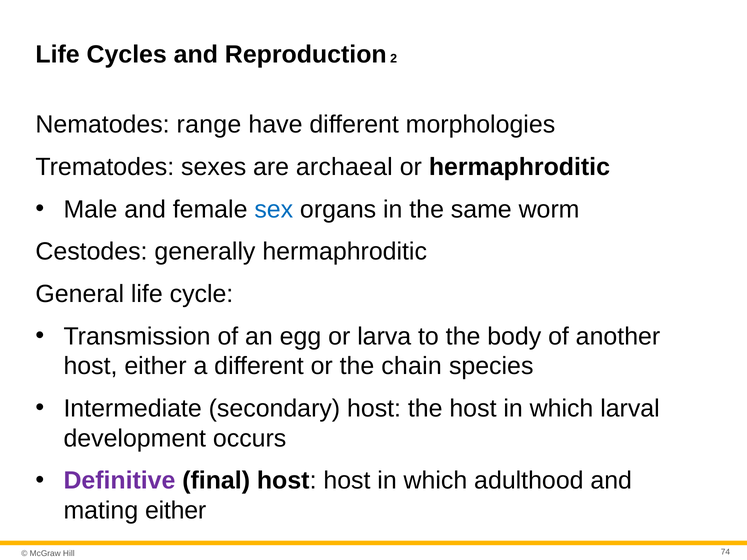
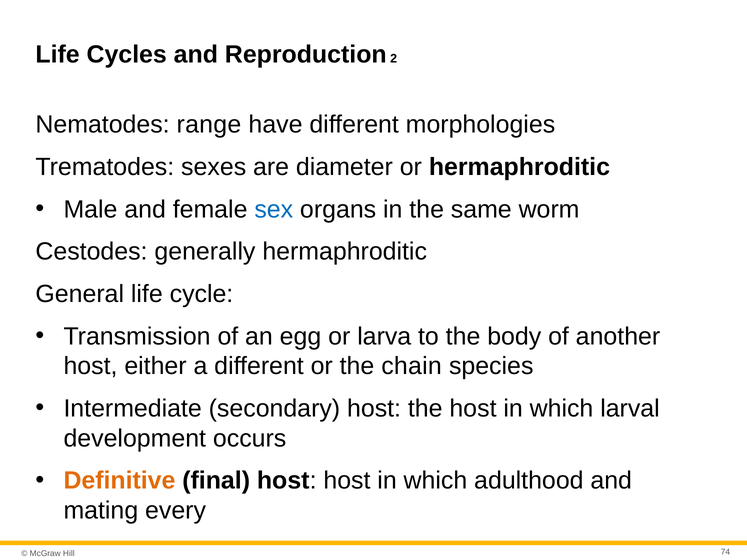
archaeal: archaeal -> diameter (344, 167)
Definitive colour: purple -> orange (119, 481)
mating either: either -> every (176, 511)
